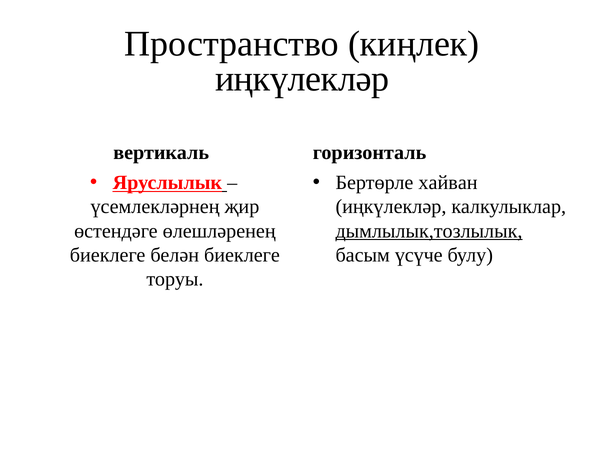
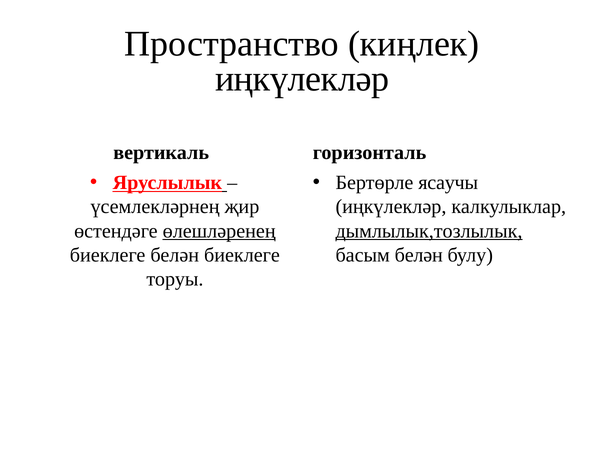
хайван: хайван -> ясаучы (448, 183)
өлешләренең underline: none -> present (219, 231)
басым үсүче: үсүче -> белән (419, 255)
